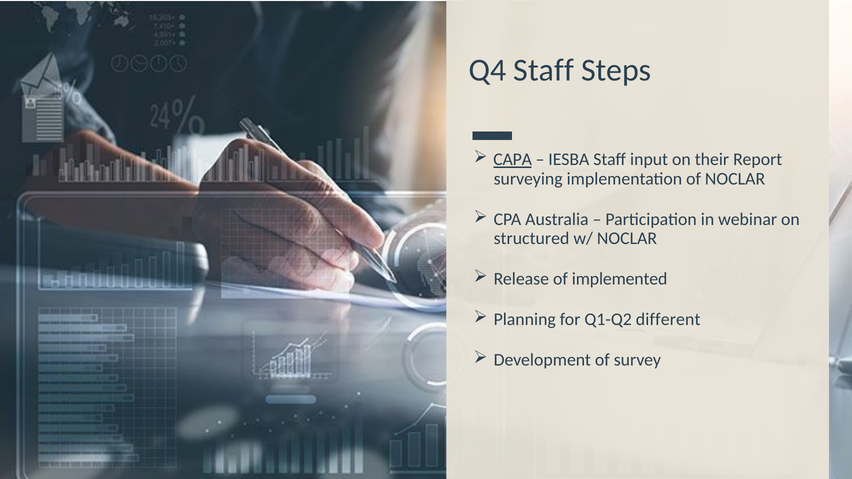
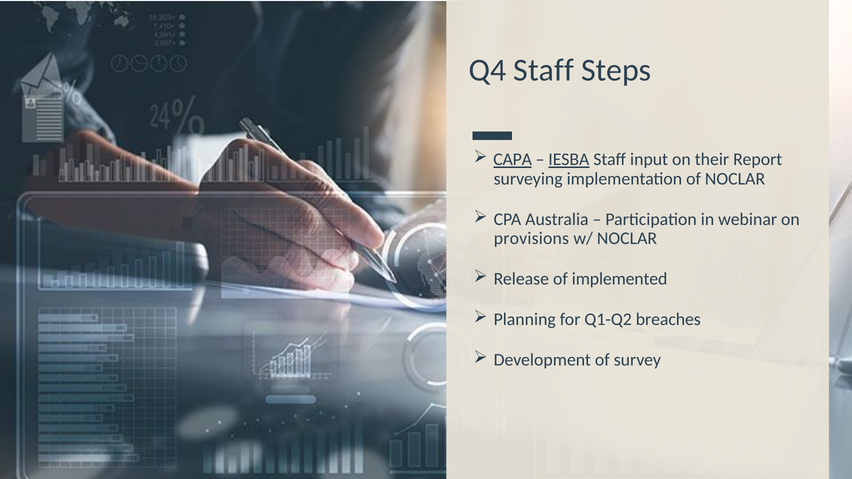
IESBA underline: none -> present (569, 160)
structured: structured -> provisions (531, 239)
different: different -> breaches (668, 320)
